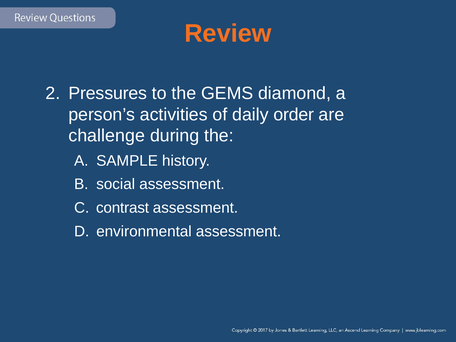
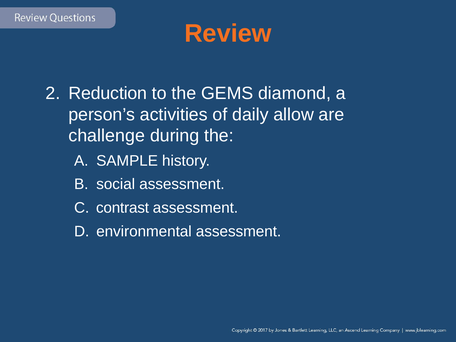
Pressures: Pressures -> Reduction (108, 93)
order: order -> allow (294, 115)
